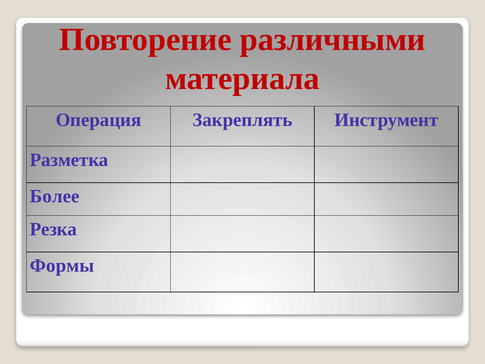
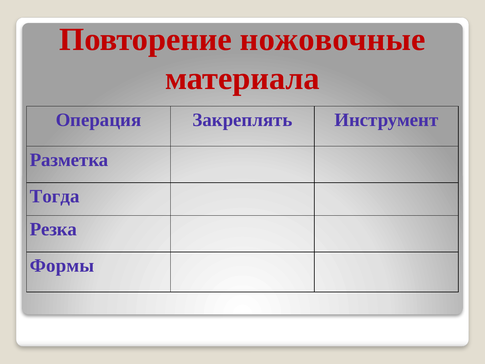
различными: различными -> ножовочные (333, 40)
Более: Более -> Тогда (55, 196)
